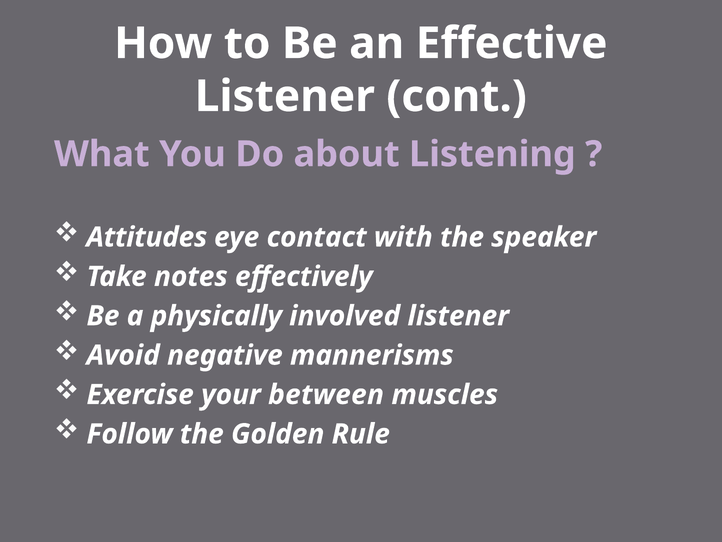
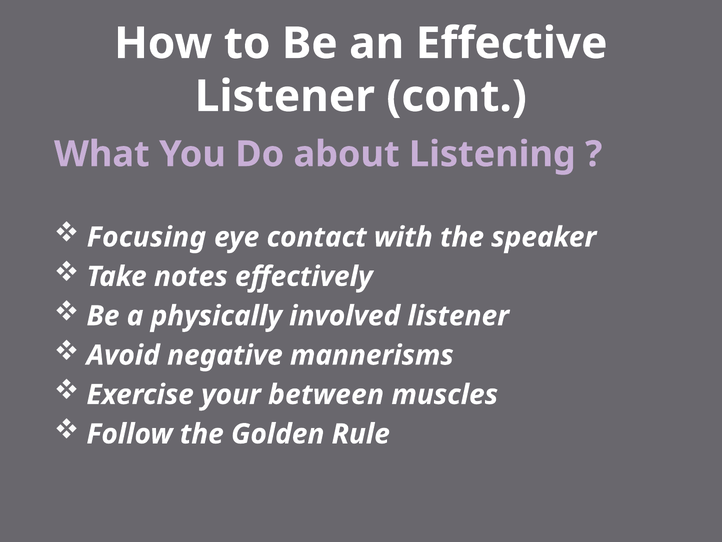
Attitudes: Attitudes -> Focusing (147, 237)
